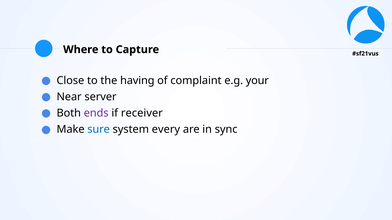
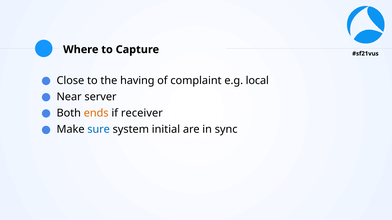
your: your -> local (257, 81)
ends colour: purple -> orange (96, 113)
every: every -> initial (166, 130)
